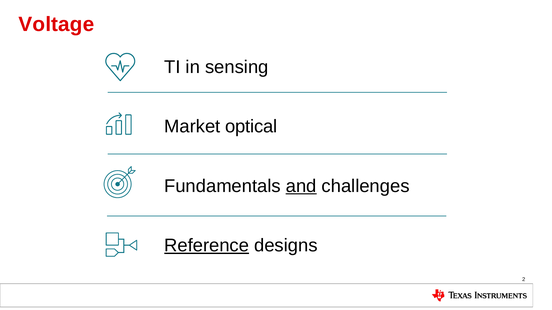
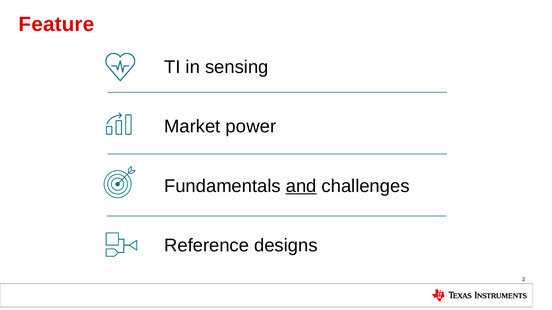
Voltage: Voltage -> Feature (56, 24)
optical: optical -> power (251, 127)
Reference underline: present -> none (207, 246)
